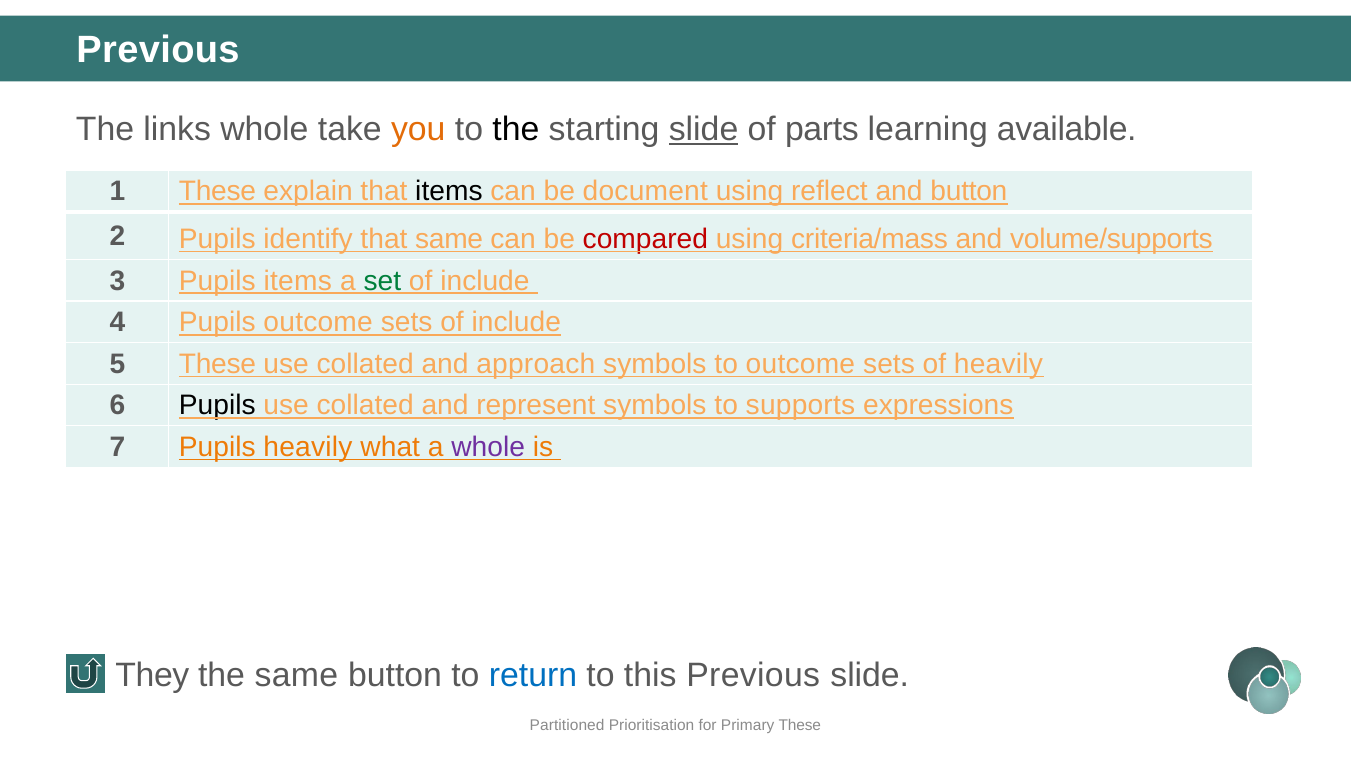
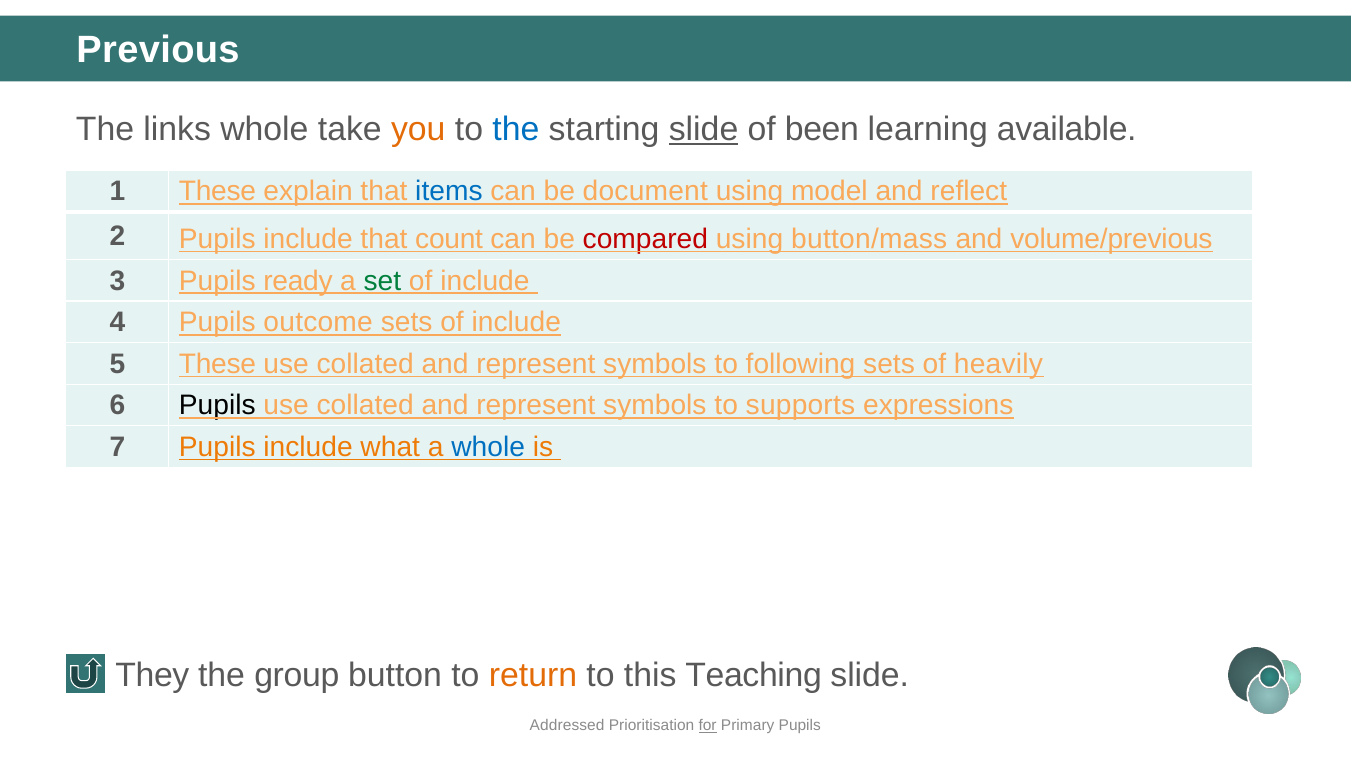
the colour: black -> blue (516, 130)
parts: parts -> been (822, 130)
items colour: black -> blue (449, 191)
reflect: reflect -> model (829, 191)
and button: button -> reflect (969, 191)
2 Pupils identify: identify -> include (308, 239)
that same: same -> count (449, 239)
criteria/mass: criteria/mass -> button/mass (869, 239)
volume/supports: volume/supports -> volume/previous (1111, 239)
Pupils items: items -> ready (298, 281)
approach: approach -> represent (536, 364)
to outcome: outcome -> following (801, 364)
7 Pupils heavily: heavily -> include (308, 447)
whole colour: purple -> blue (488, 447)
the same: same -> group (297, 675)
return colour: blue -> orange (533, 675)
this Previous: Previous -> Teaching (754, 675)
Partitioned: Partitioned -> Addressed (567, 726)
for underline: none -> present (708, 726)
Primary These: These -> Pupils (800, 726)
